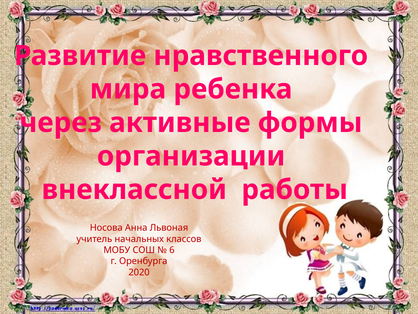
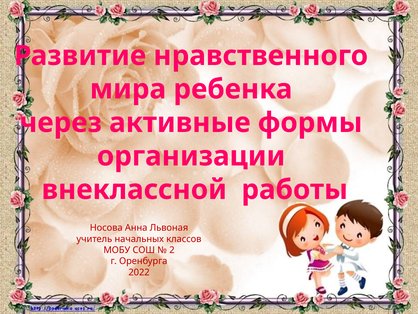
6: 6 -> 2 (172, 250)
2020: 2020 -> 2022 (139, 272)
